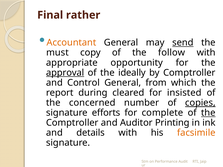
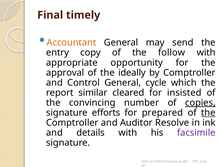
rather: rather -> timely (83, 15)
send underline: present -> none (183, 43)
must: must -> entry (58, 53)
approval underline: present -> none (65, 73)
from: from -> cycle (156, 83)
during: during -> similar (93, 93)
concerned: concerned -> convincing (92, 103)
complete: complete -> prepared (162, 113)
Printing: Printing -> Resolve (172, 123)
facsimile colour: orange -> purple (196, 133)
